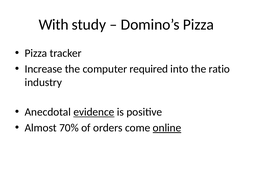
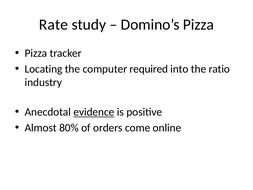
With: With -> Rate (53, 24)
Increase: Increase -> Locating (44, 69)
70%: 70% -> 80% (69, 128)
online underline: present -> none (167, 128)
